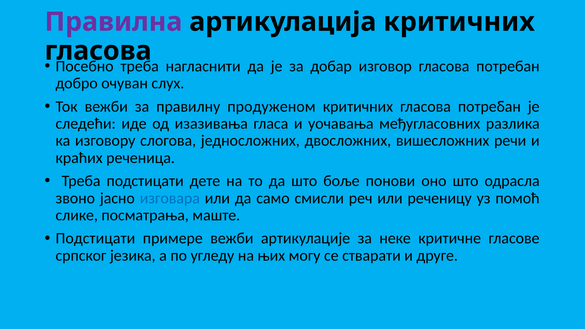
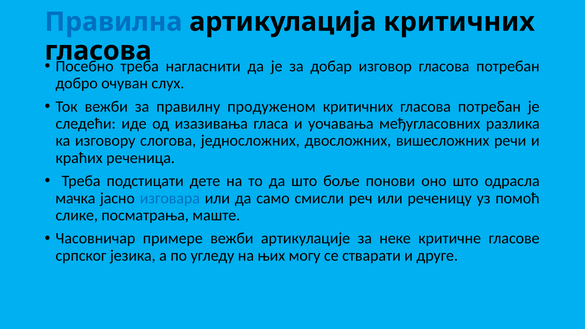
Правилна colour: purple -> blue (113, 22)
звоно: звоно -> мачка (75, 198)
Подстицати: Подстицати -> Часовничар (95, 238)
